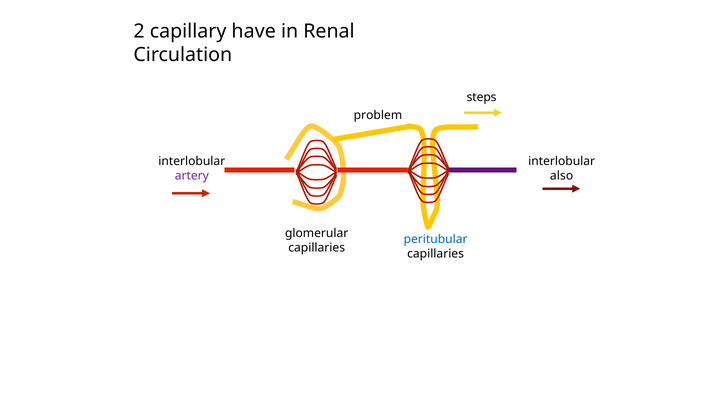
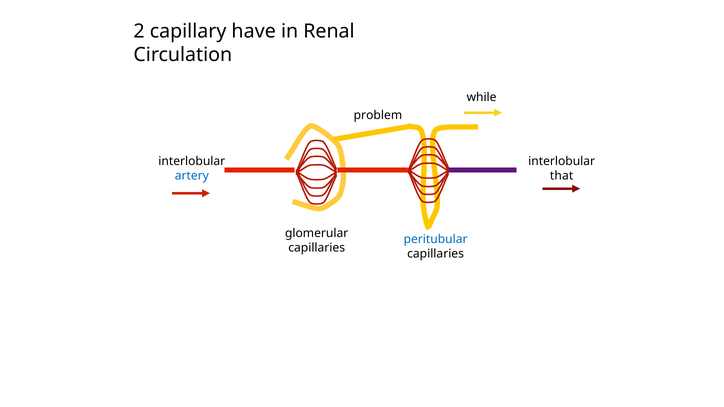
steps: steps -> while (482, 97)
artery colour: purple -> blue (192, 176)
also: also -> that (562, 176)
